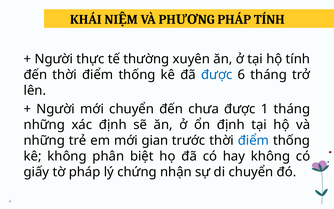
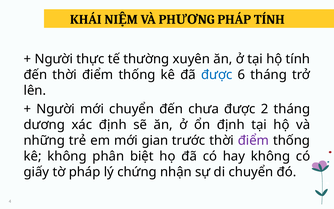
1: 1 -> 2 (265, 109)
những: những -> dương (44, 125)
điểm colour: blue -> purple (253, 140)
